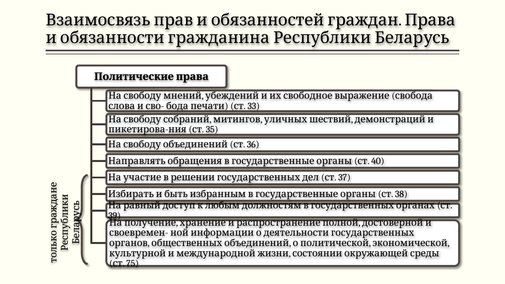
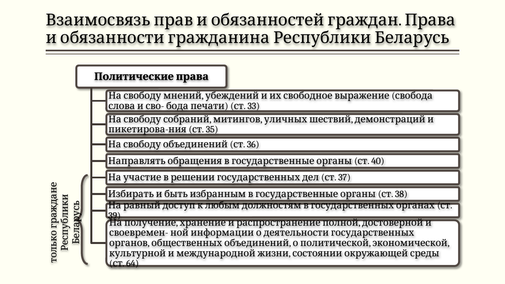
75: 75 -> 64 (133, 264)
